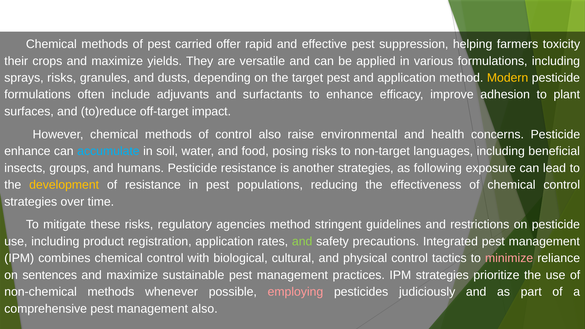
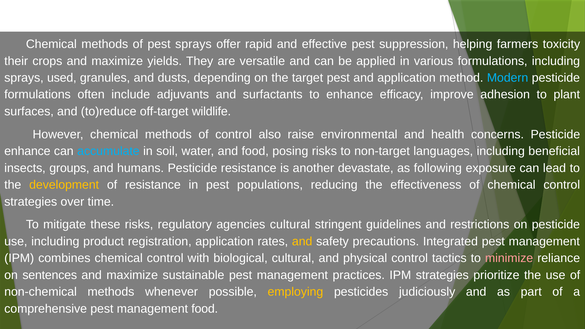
pest carried: carried -> sprays (193, 44)
sprays risks: risks -> used (62, 78)
Modern colour: yellow -> light blue (508, 78)
impact: impact -> wildlife (211, 111)
another strategies: strategies -> devastate (366, 168)
agencies method: method -> cultural (290, 225)
and colour: light green -> yellow (302, 241)
employing colour: pink -> yellow (295, 292)
management also: also -> food (205, 309)
